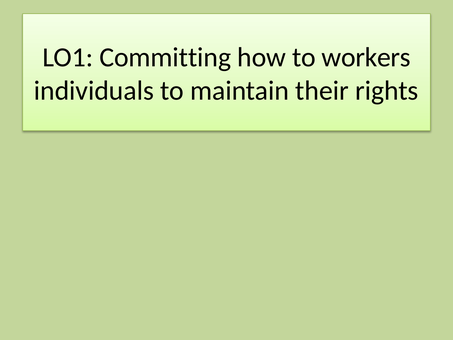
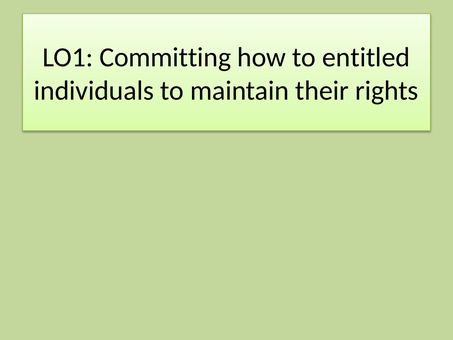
workers: workers -> entitled (366, 57)
